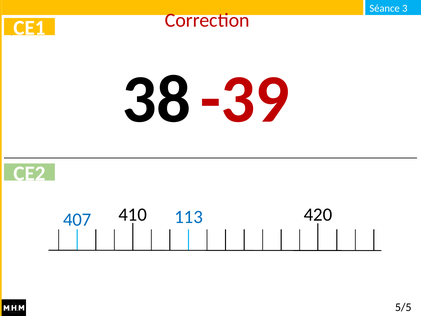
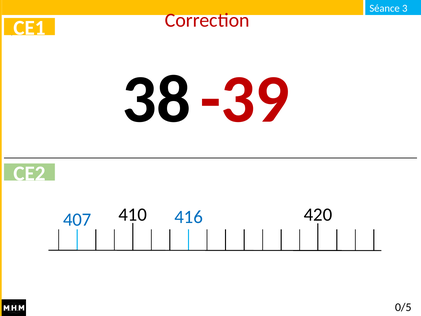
113: 113 -> 416 (189, 217)
5/5: 5/5 -> 0/5 (403, 307)
